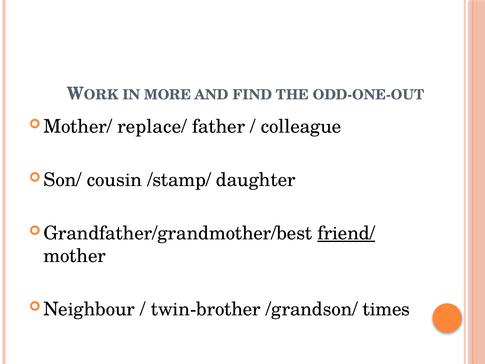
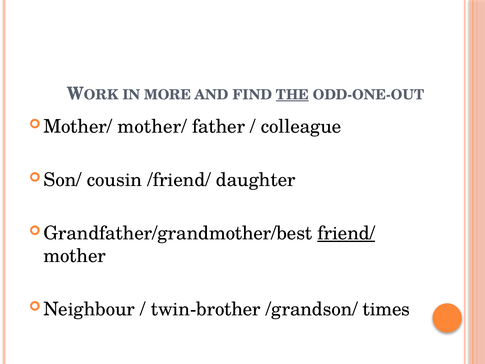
THE underline: none -> present (292, 95)
replace/: replace/ -> mother/ (152, 127)
/stamp/: /stamp/ -> /friend/ (179, 180)
